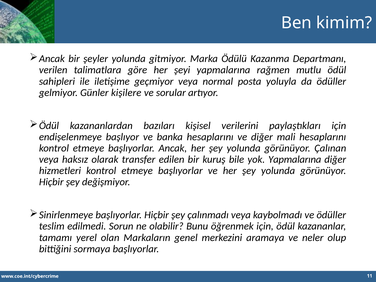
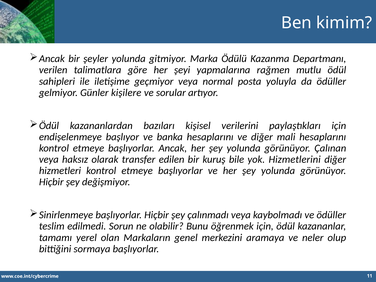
yok Yapmalarına: Yapmalarına -> Hizmetlerini (295, 159)
